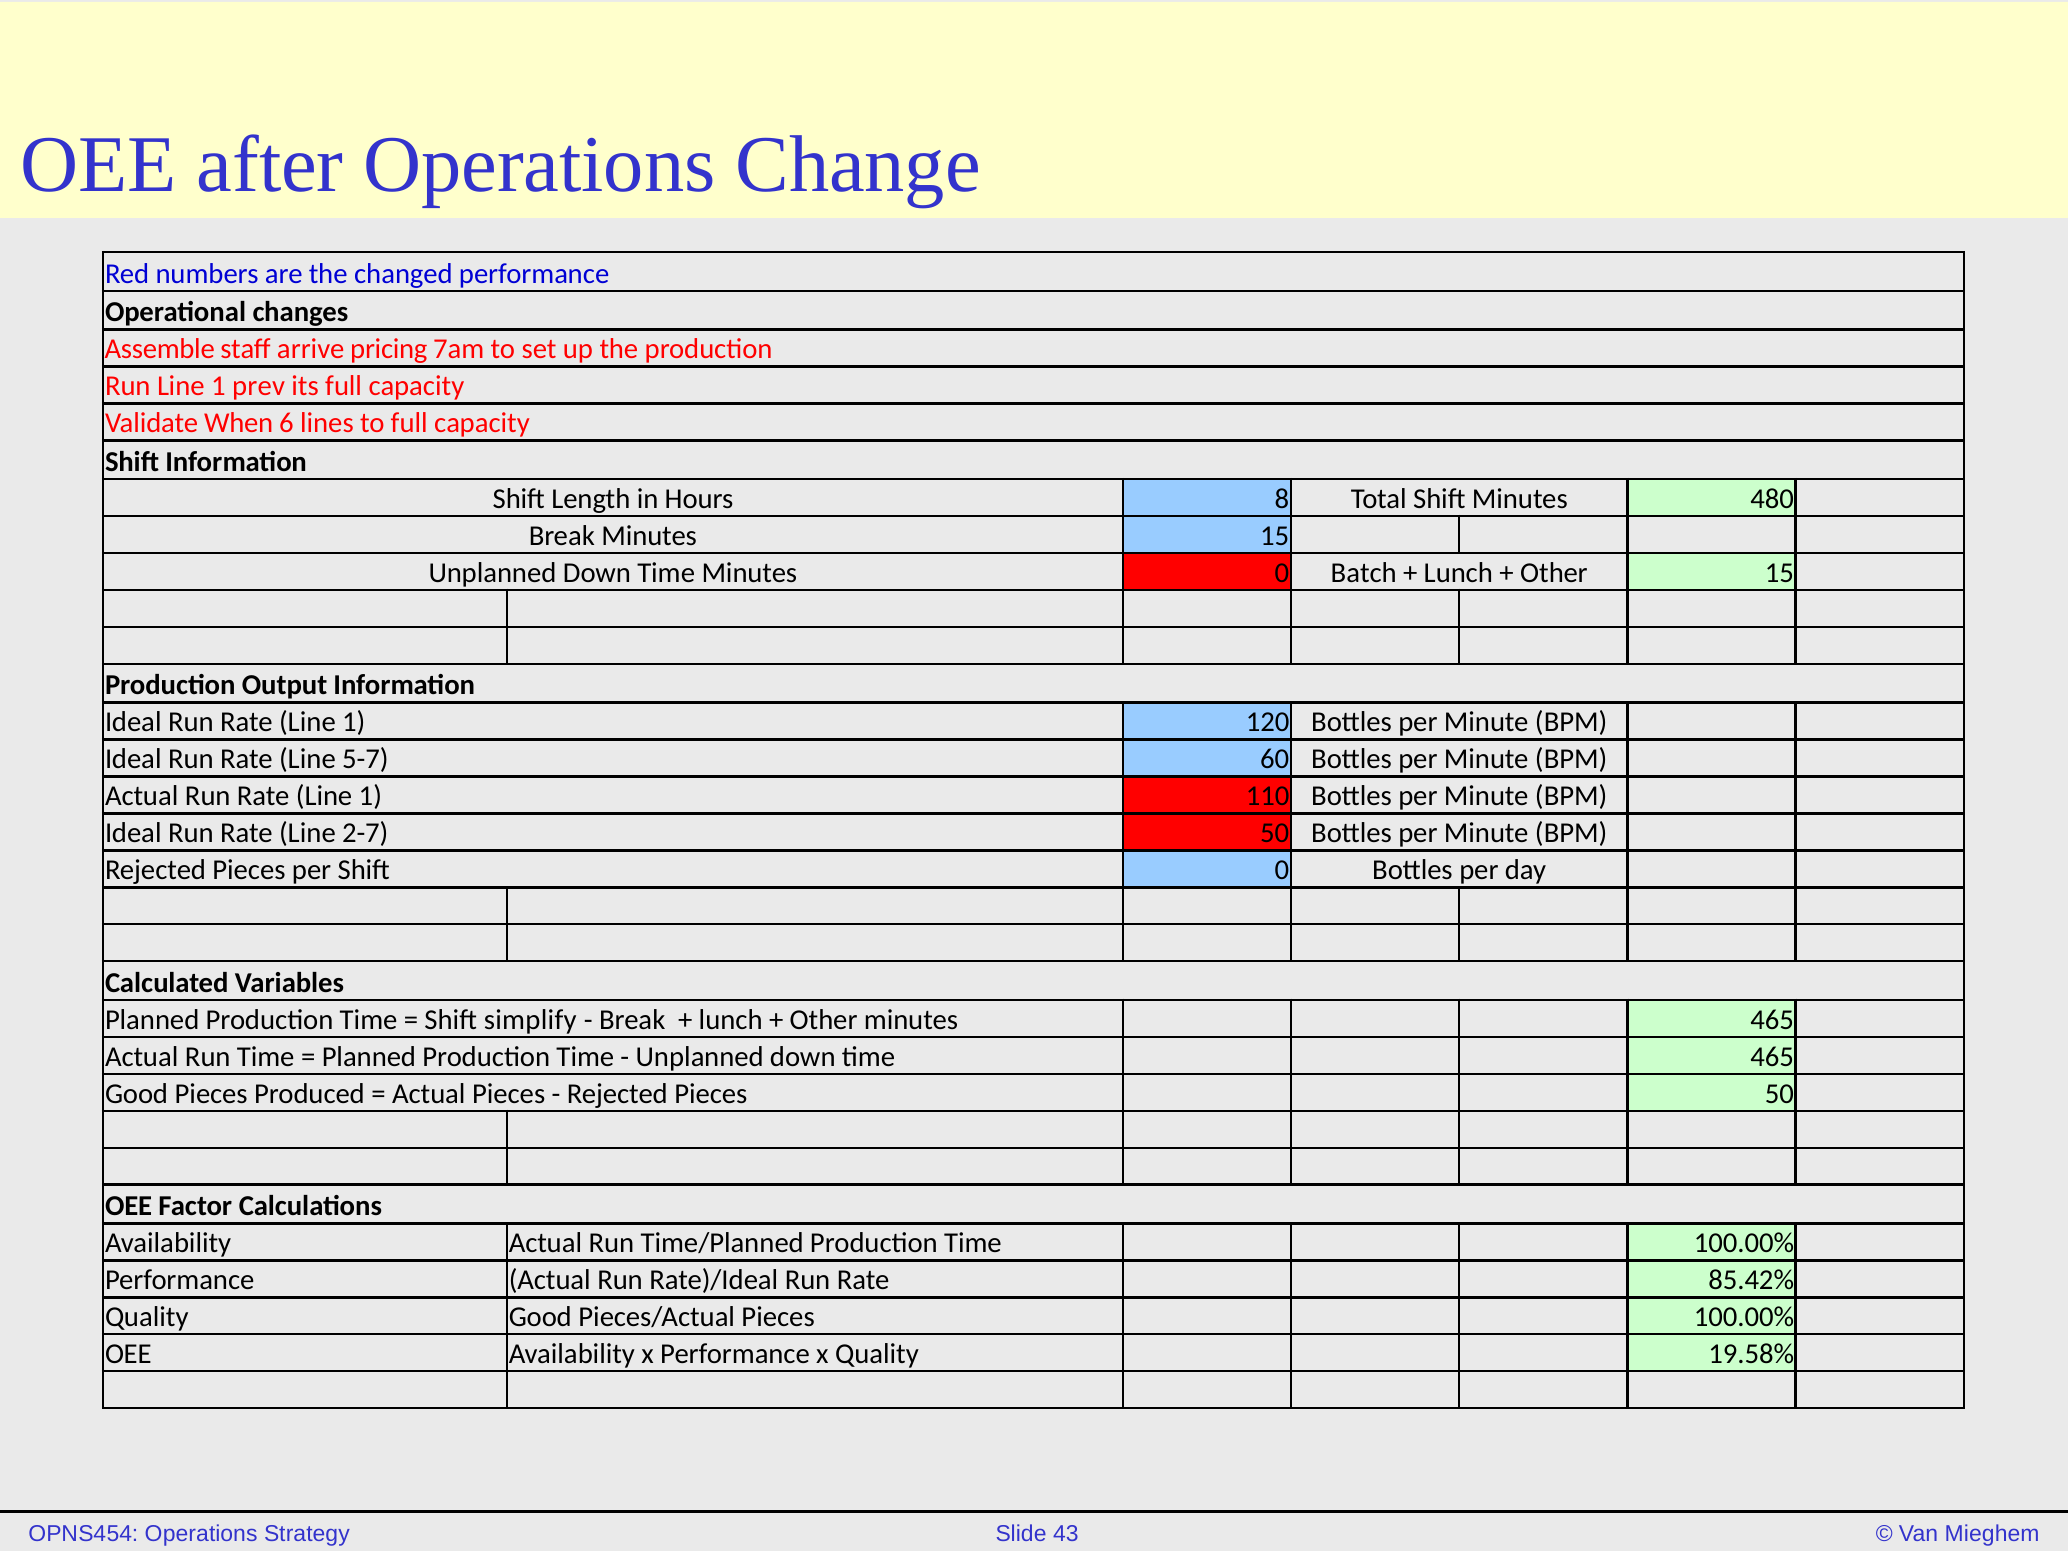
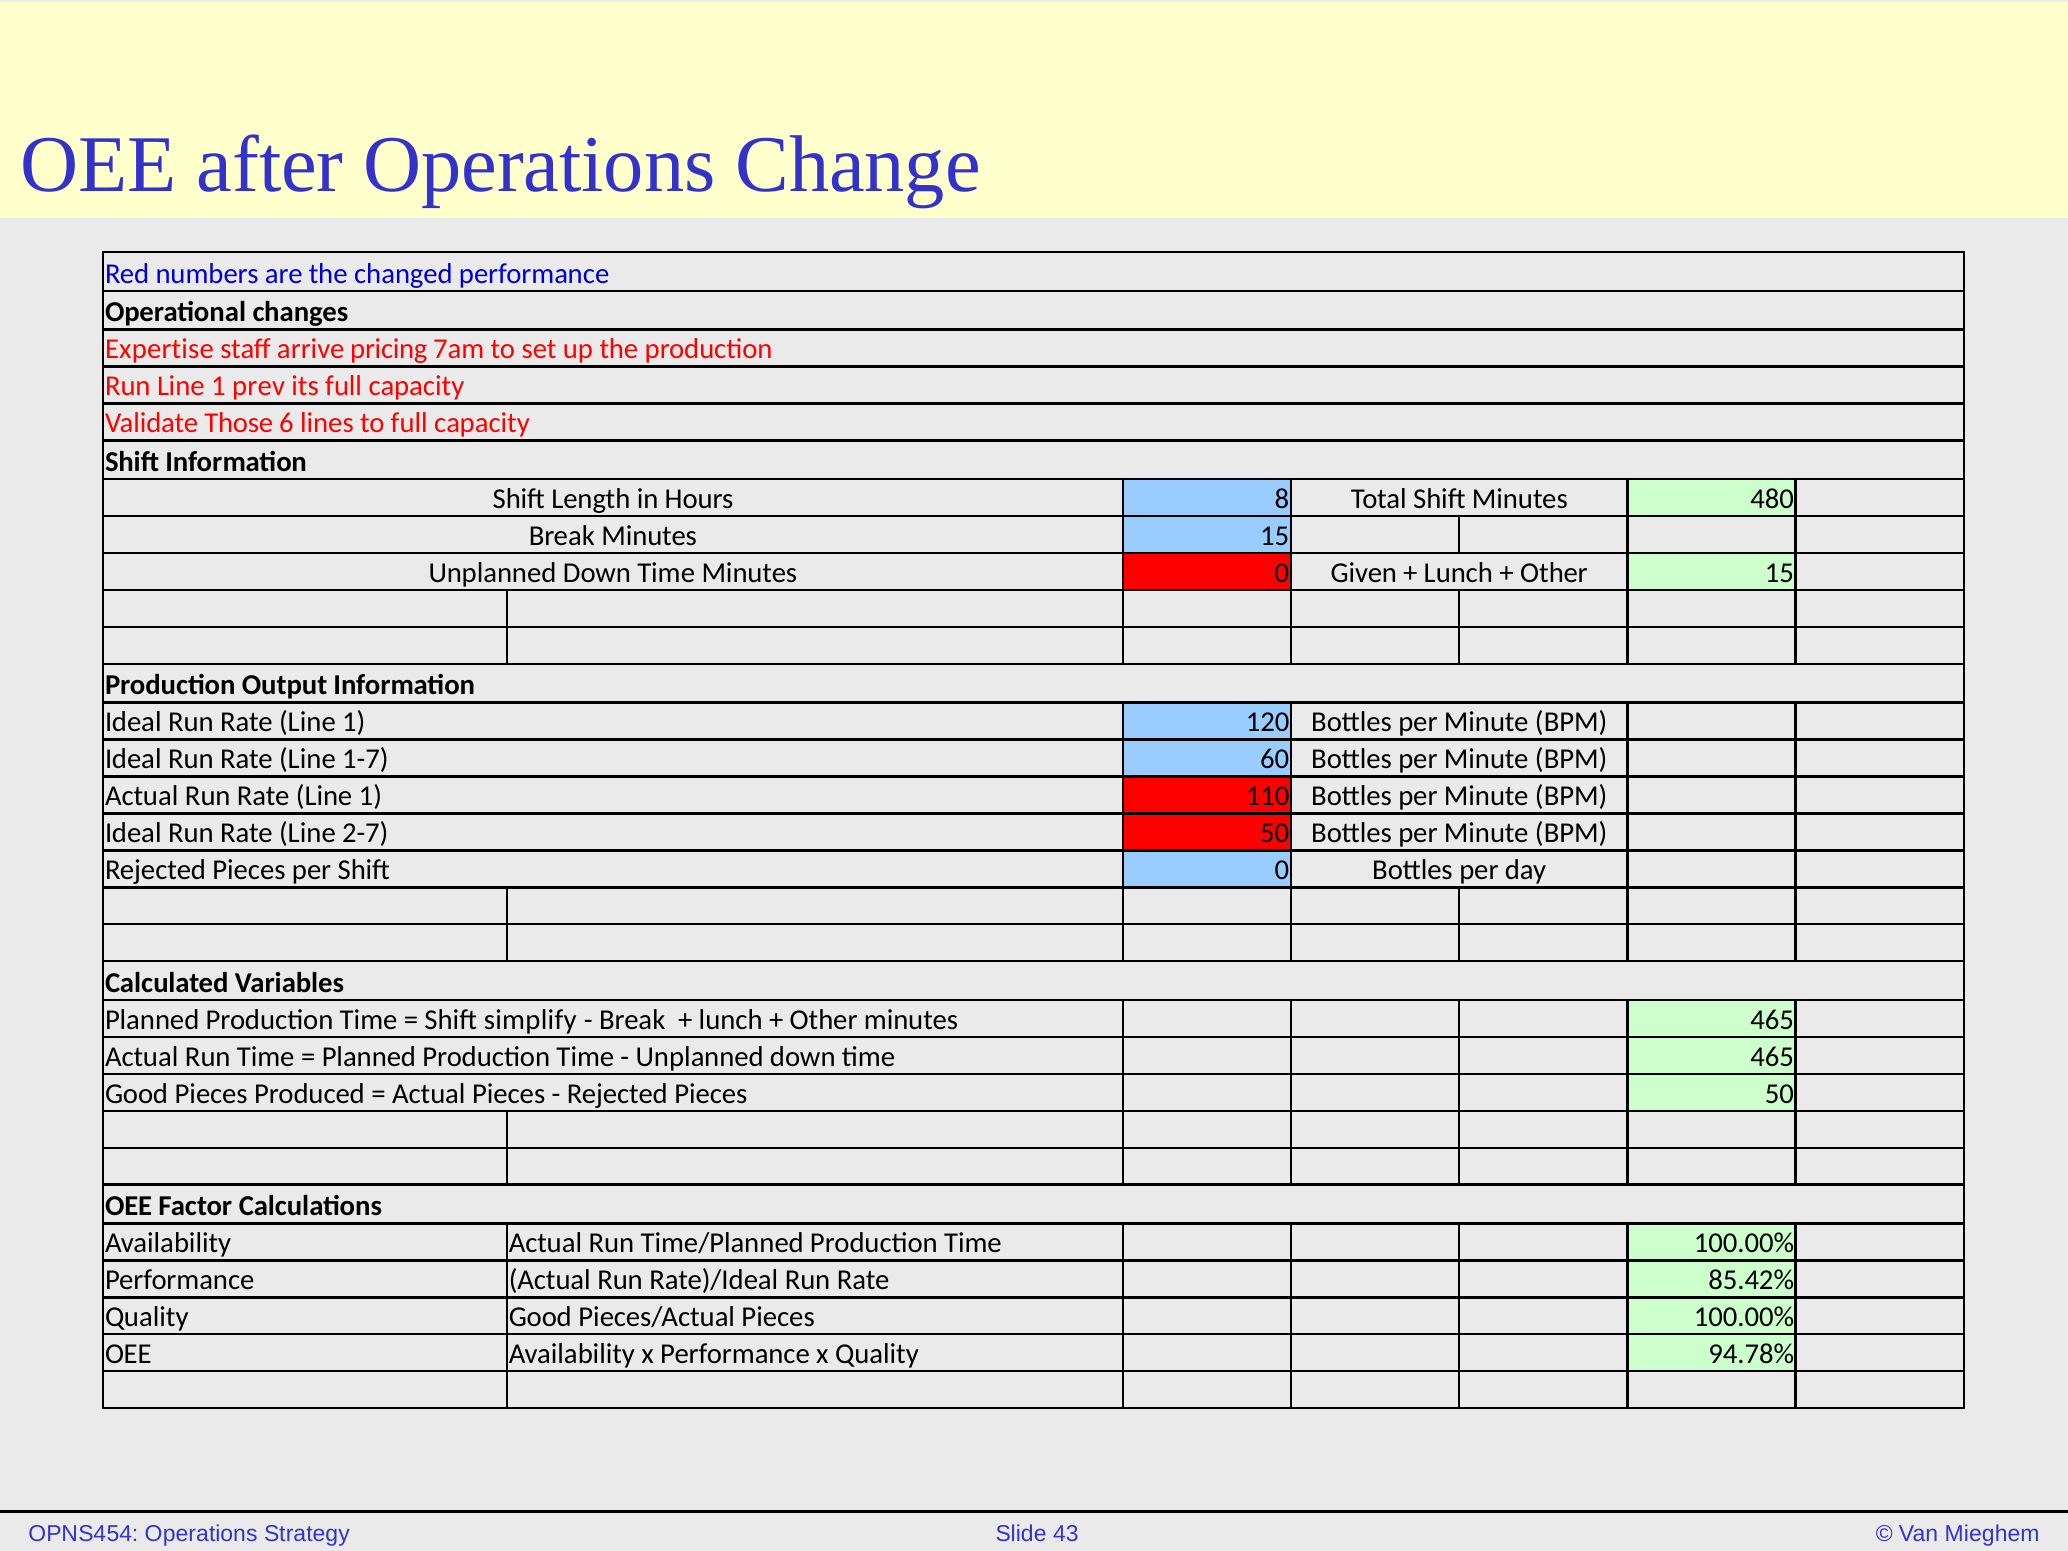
Assemble: Assemble -> Expertise (159, 349)
When: When -> Those (239, 423)
Batch: Batch -> Given (1364, 573)
5-7: 5-7 -> 1-7 (365, 759)
19.58%: 19.58% -> 94.78% (1751, 1354)
